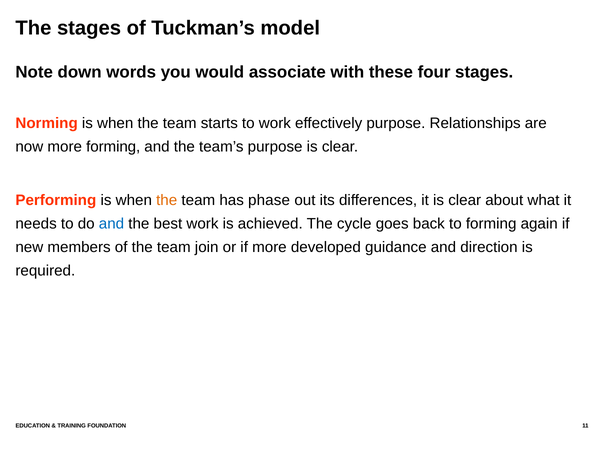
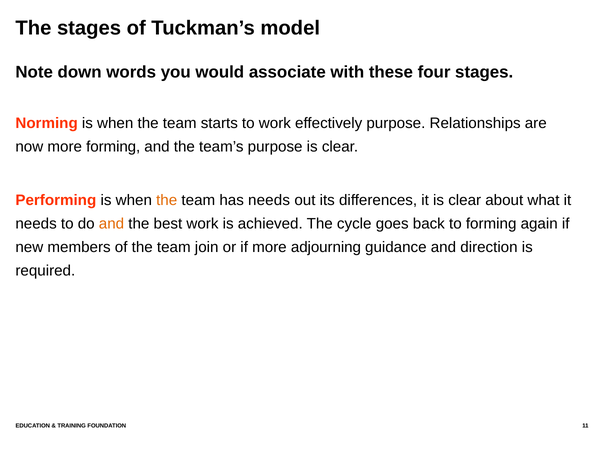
has phase: phase -> needs (269, 200)
and colour: blue -> orange (111, 224)
developed: developed -> adjourning (326, 248)
